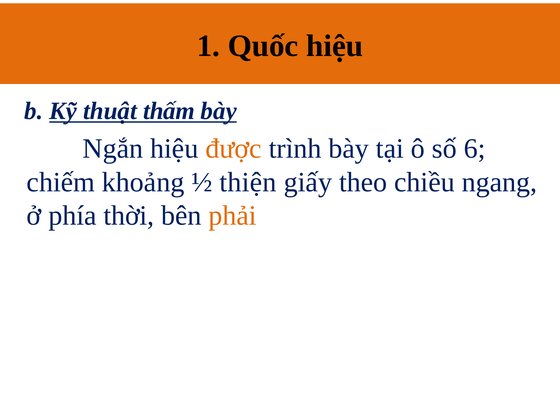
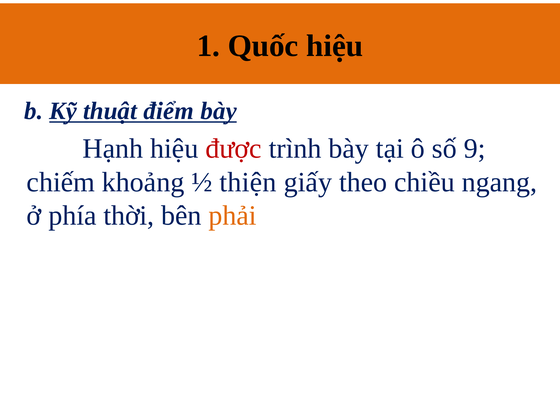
thấm: thấm -> điểm (169, 111)
Ngắn: Ngắn -> Hạnh (113, 149)
được colour: orange -> red (234, 149)
6: 6 -> 9 (475, 149)
